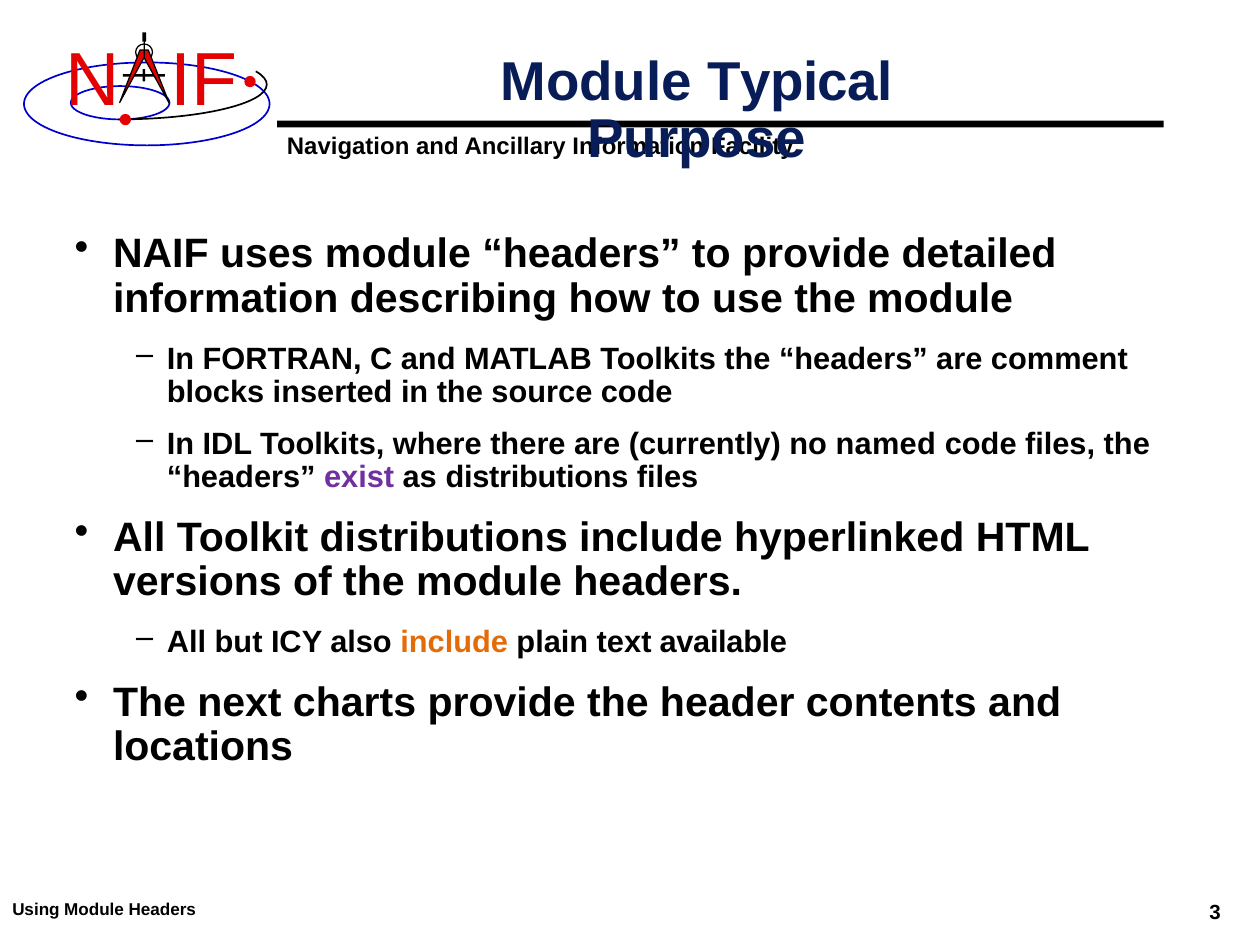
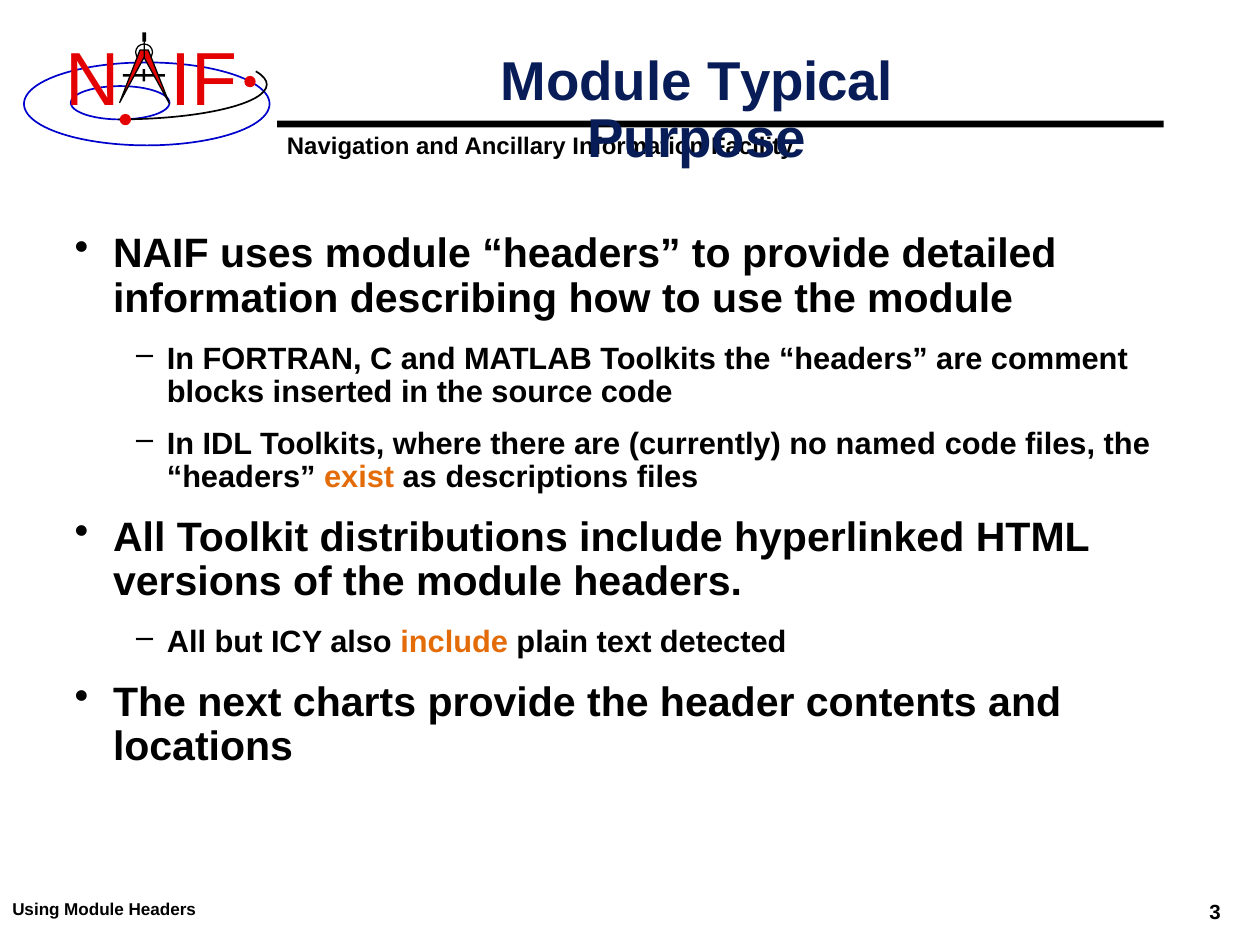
exist colour: purple -> orange (359, 477)
as distributions: distributions -> descriptions (537, 477)
available: available -> detected (723, 642)
